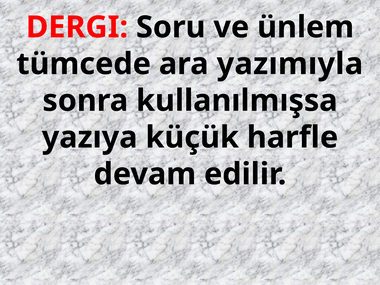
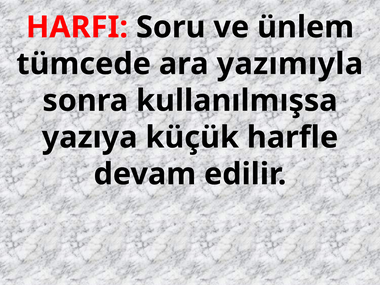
DERGI: DERGI -> HARFI (77, 27)
